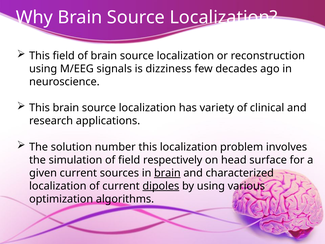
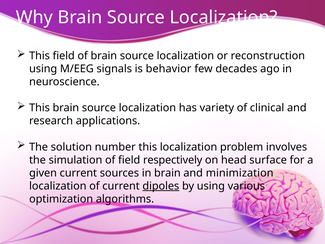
dizziness: dizziness -> behavior (169, 69)
brain underline: present -> none (167, 173)
characterized: characterized -> minimization (240, 173)
